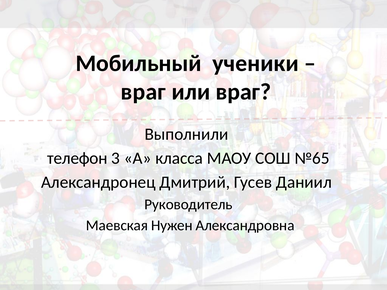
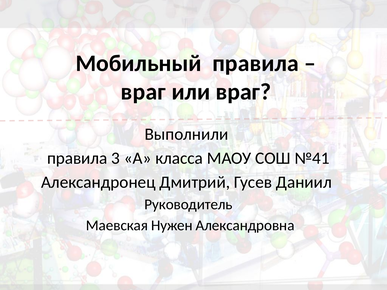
Мобильный ученики: ученики -> правила (255, 63)
телефон: телефон -> правила (77, 158)
№65: №65 -> №41 (312, 158)
